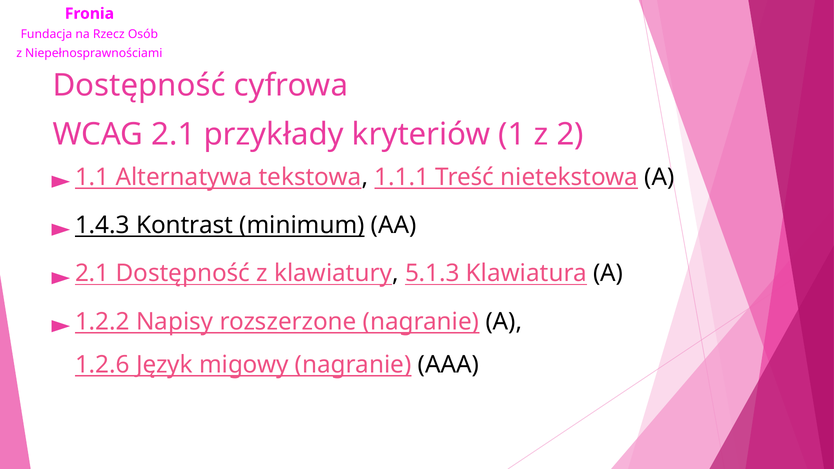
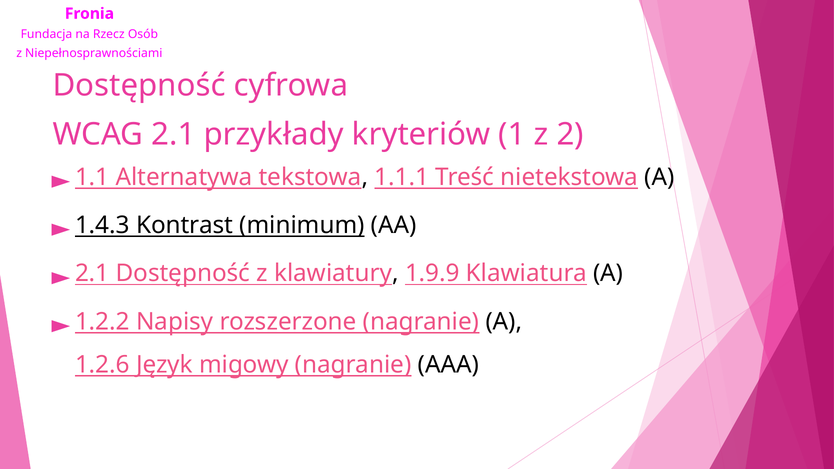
5.1.3: 5.1.3 -> 1.9.9 (432, 273)
